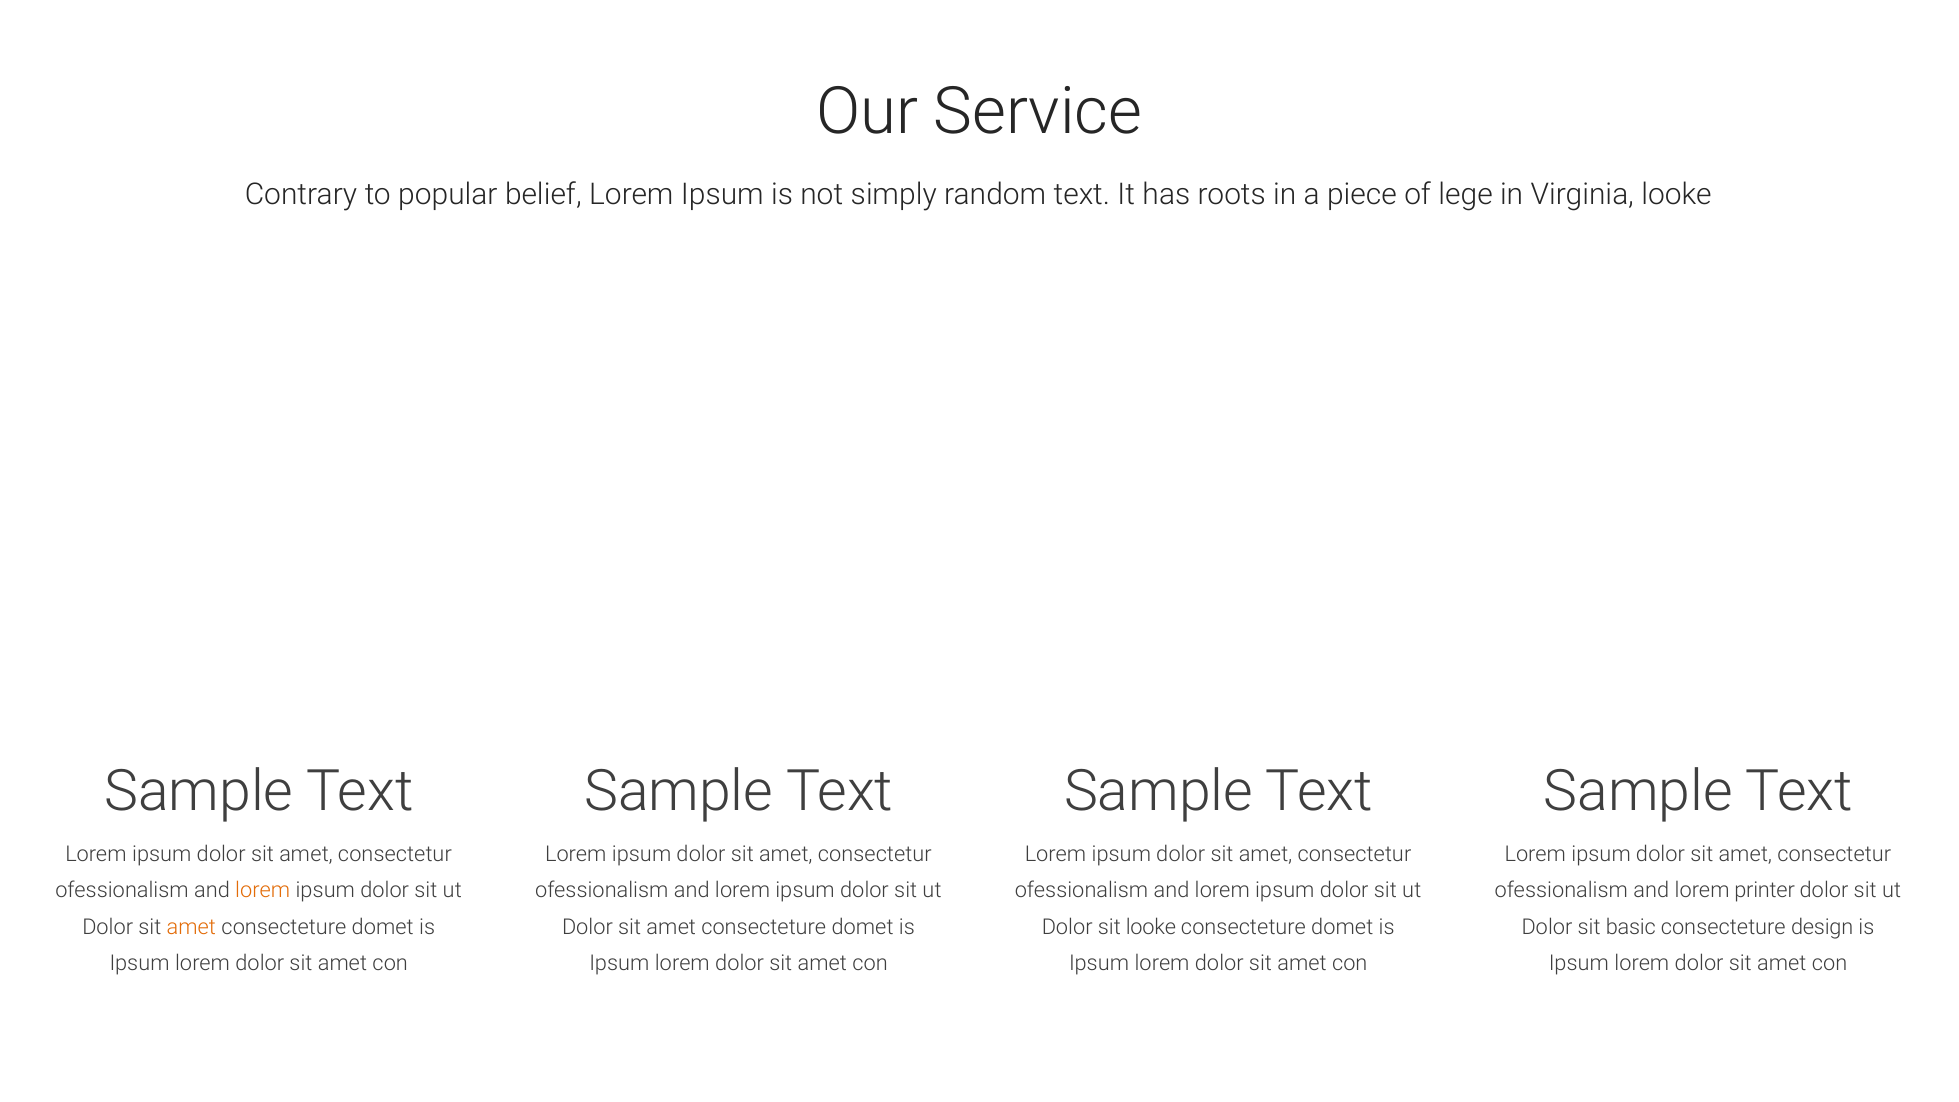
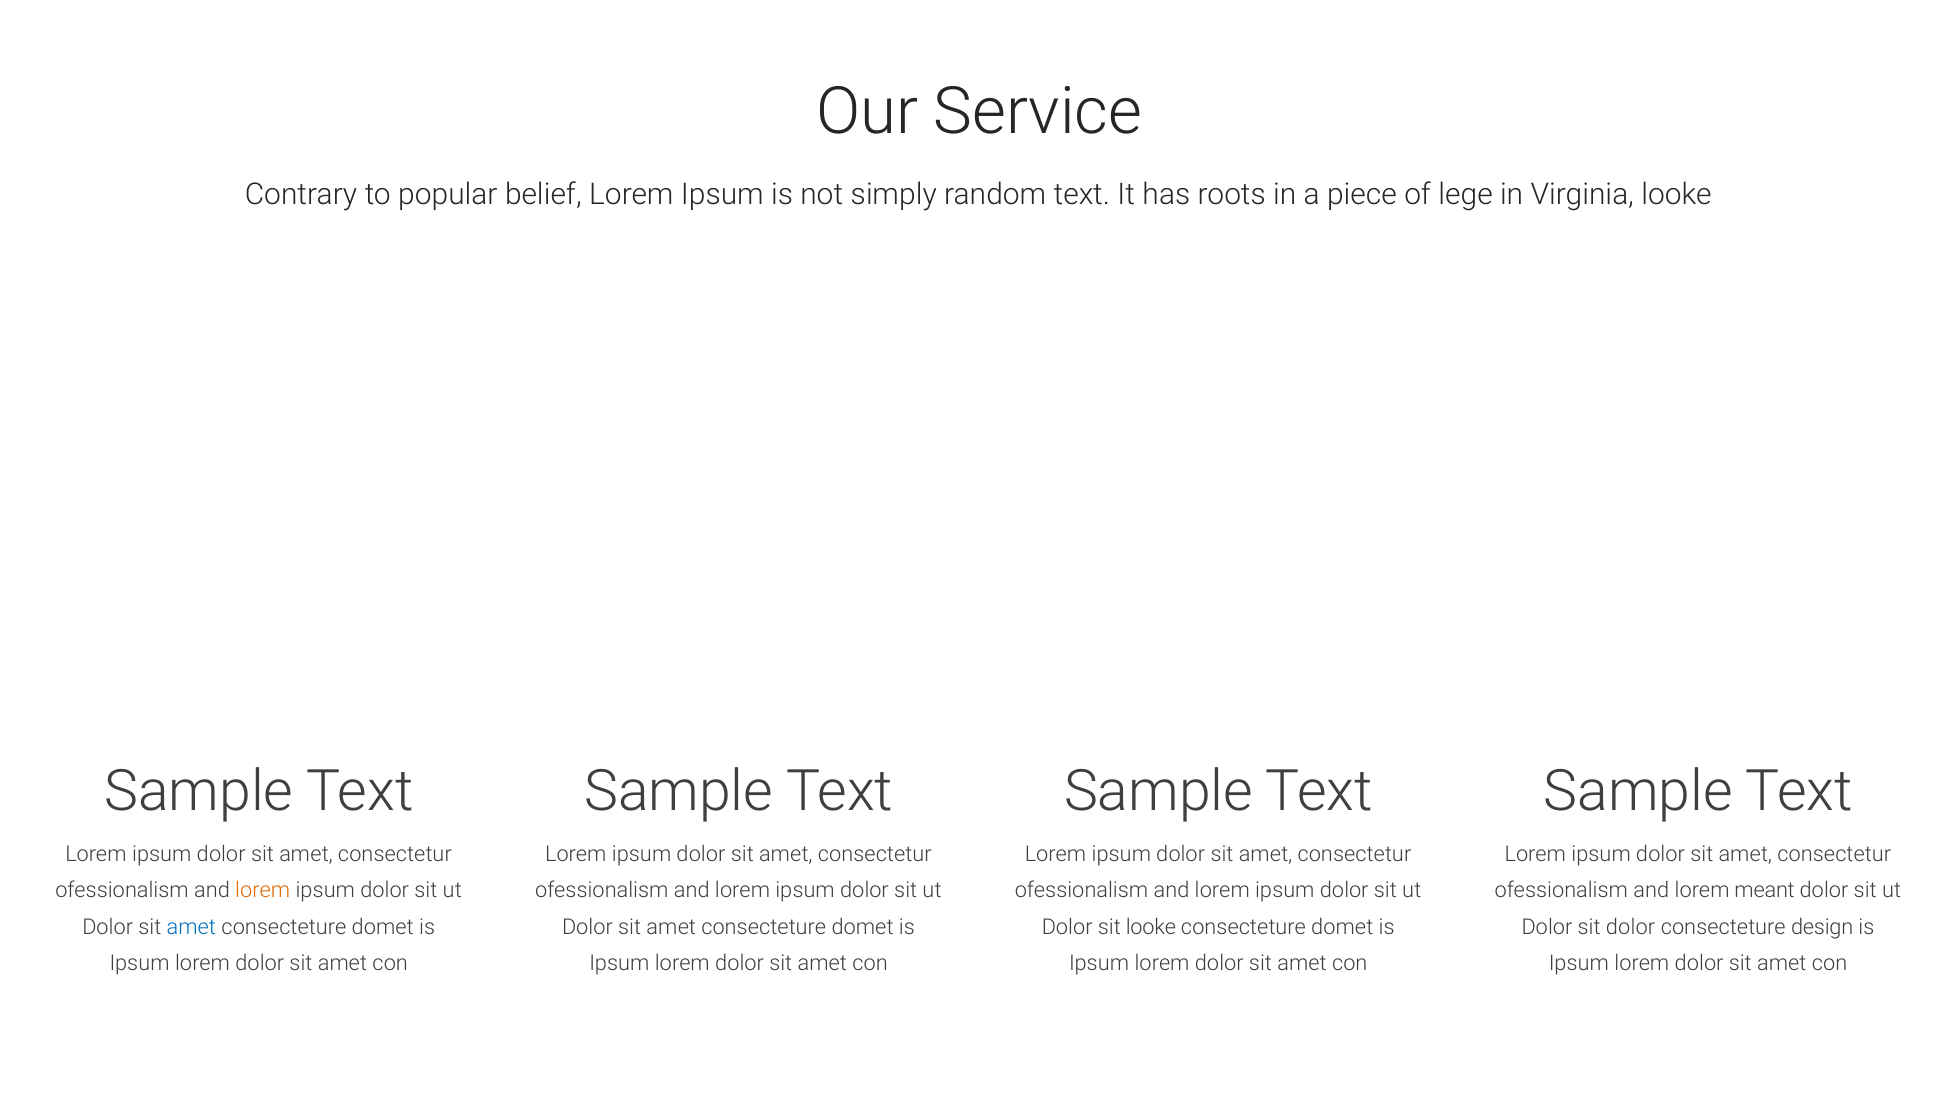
printer: printer -> meant (1765, 890)
amet colour: orange -> blue (191, 927)
sit basic: basic -> dolor (1631, 927)
